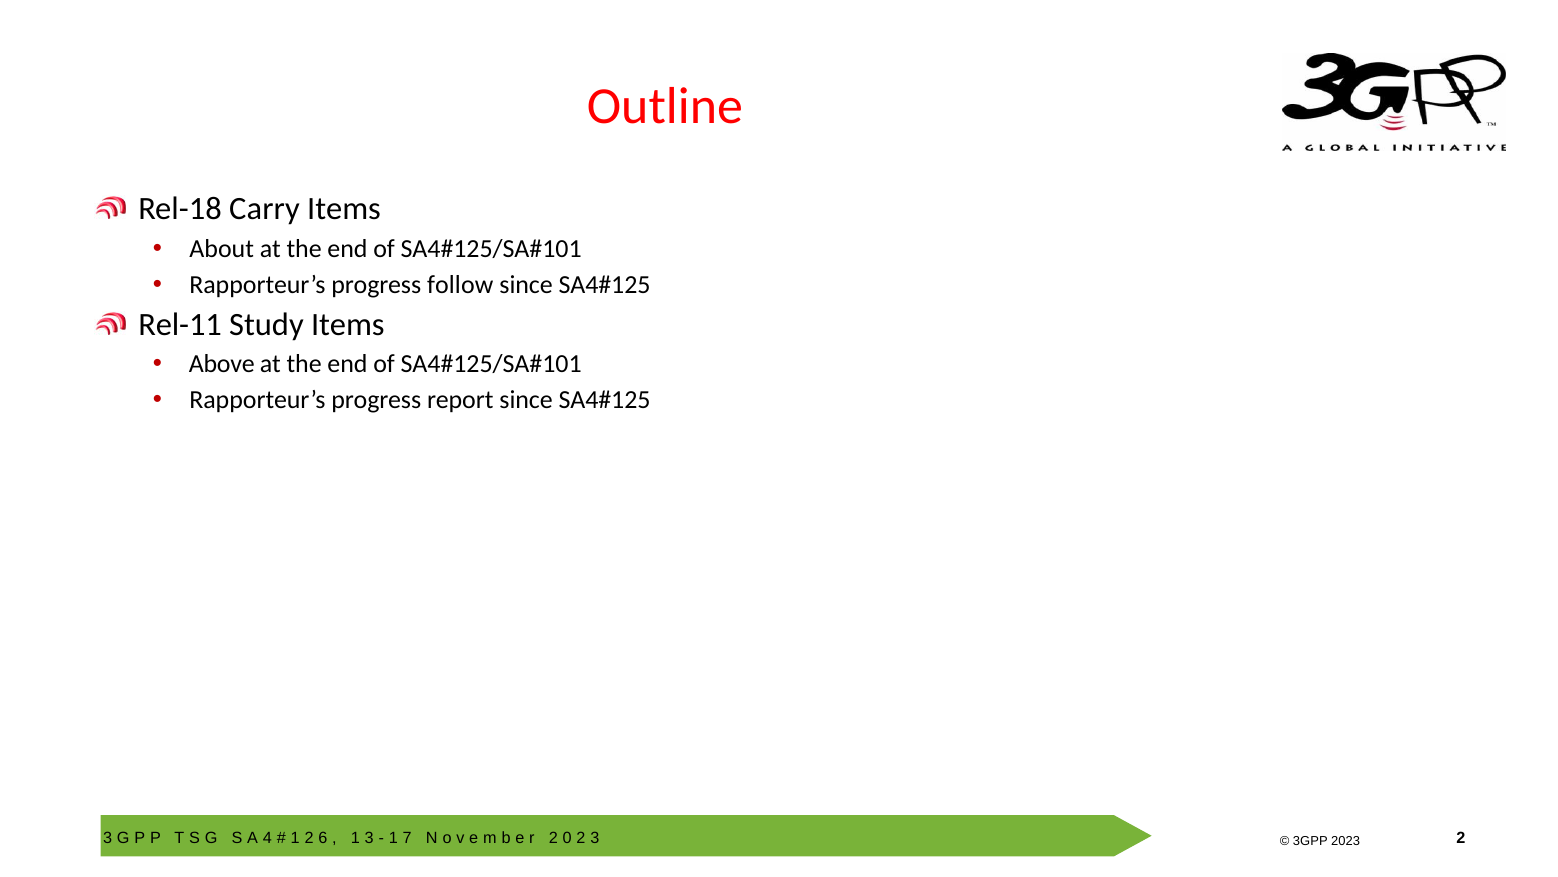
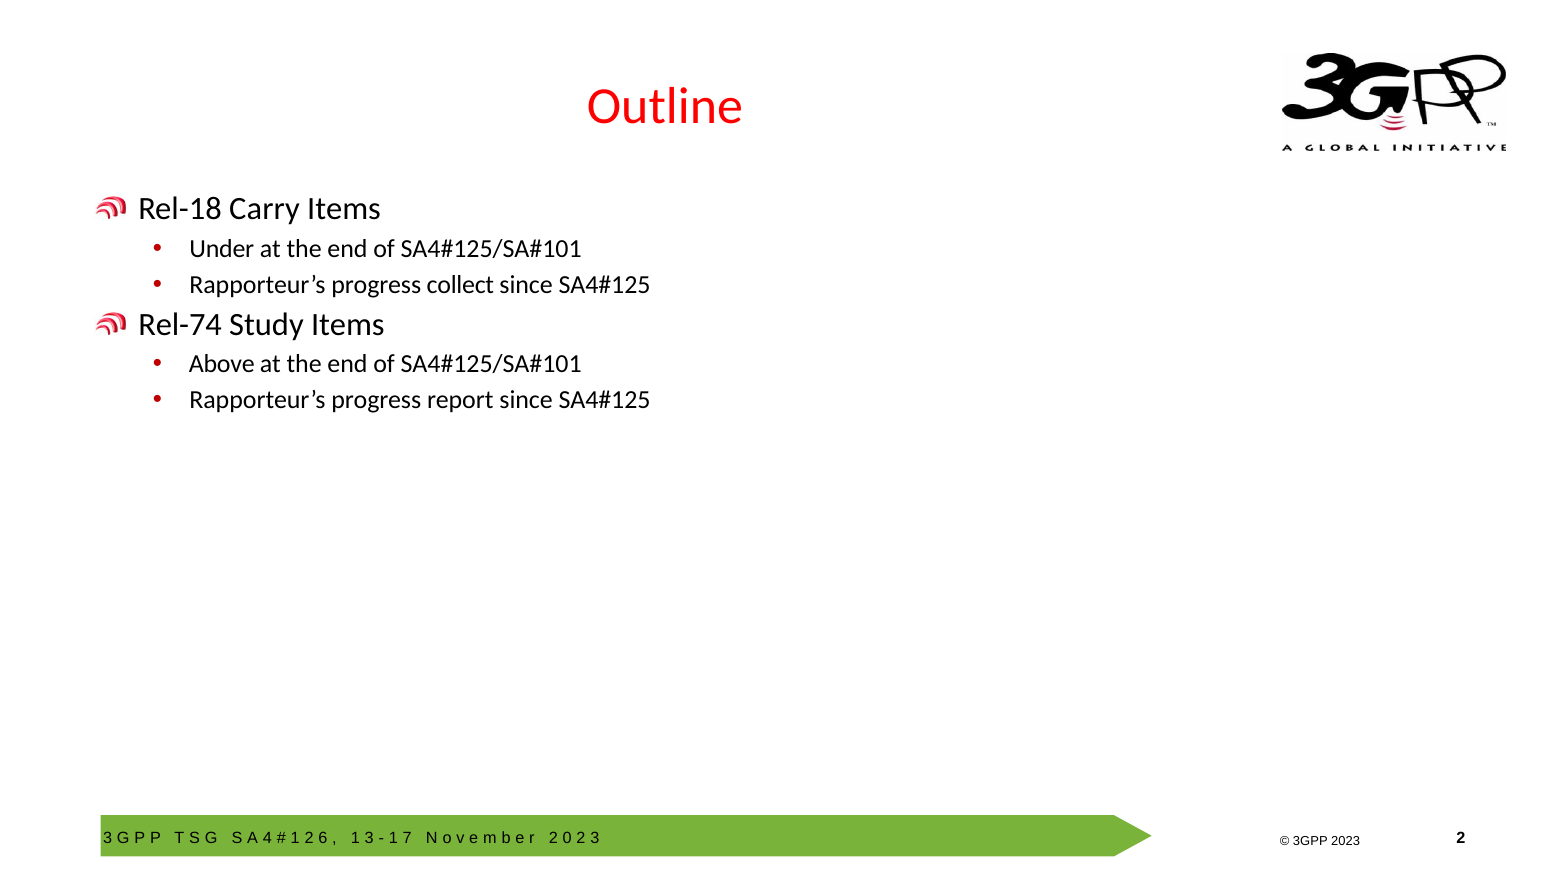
About: About -> Under (222, 249)
follow: follow -> collect (460, 285)
Rel-11: Rel-11 -> Rel-74 (180, 324)
